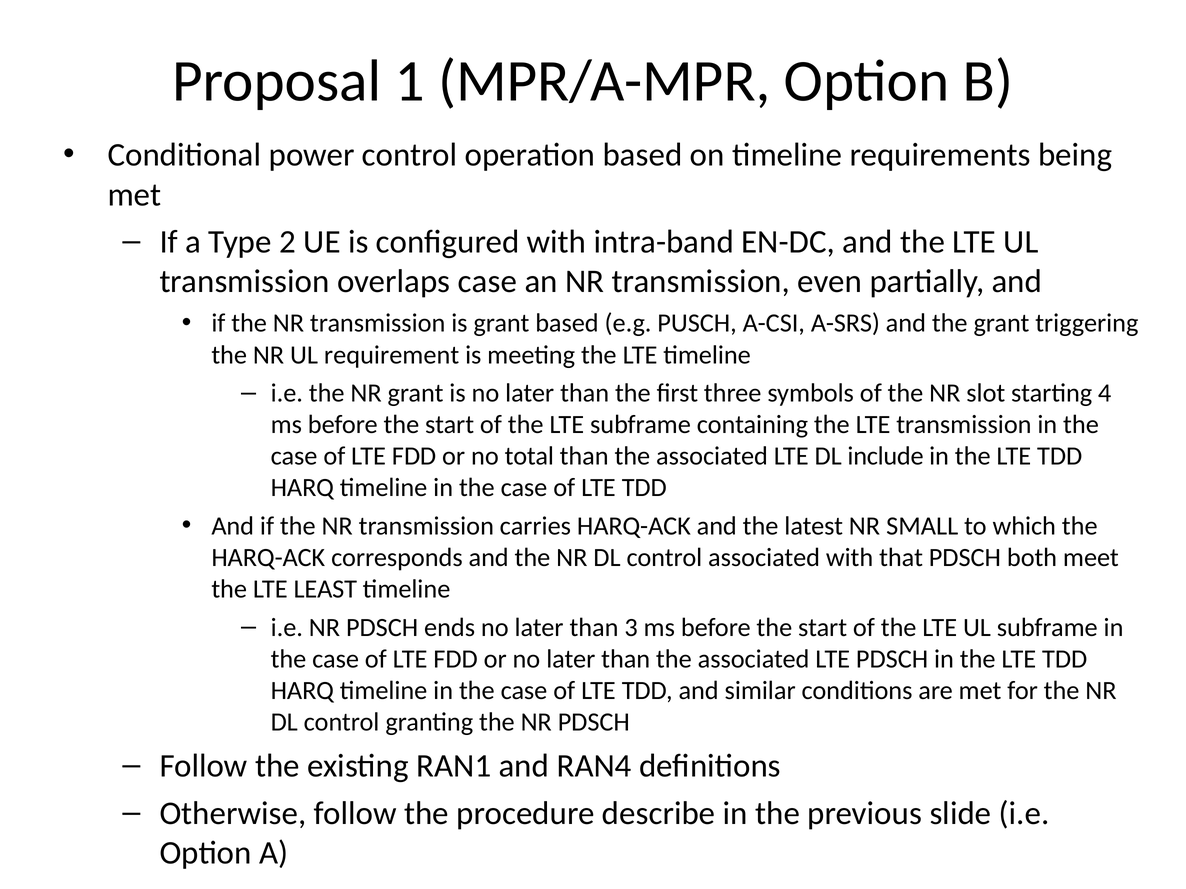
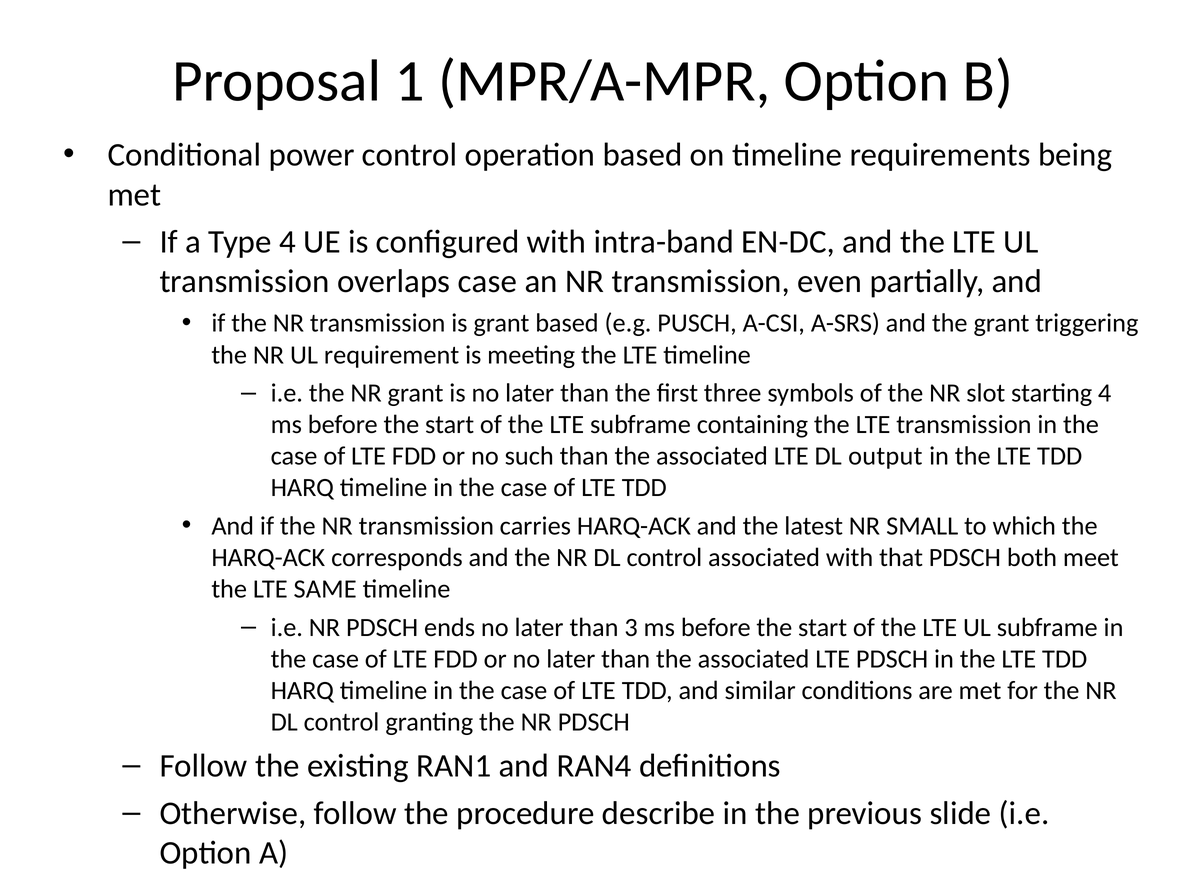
Type 2: 2 -> 4 (287, 242)
total: total -> such (529, 456)
include: include -> output (885, 456)
LEAST: LEAST -> SAME (325, 589)
